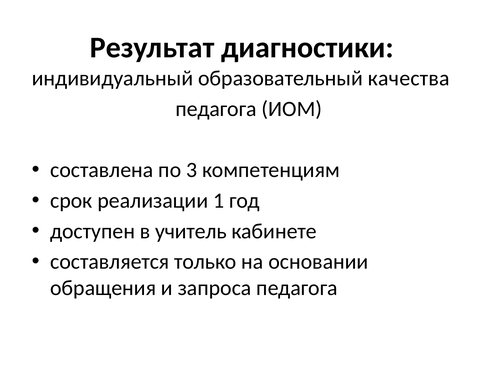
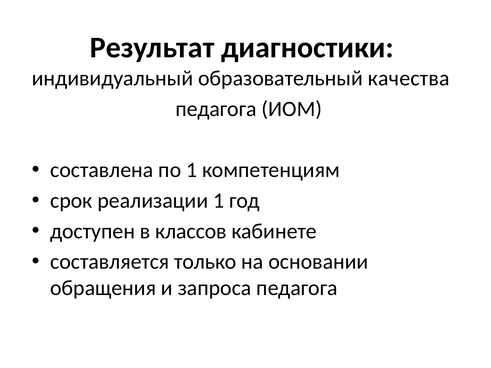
по 3: 3 -> 1 (192, 170)
учитель: учитель -> классов (191, 231)
